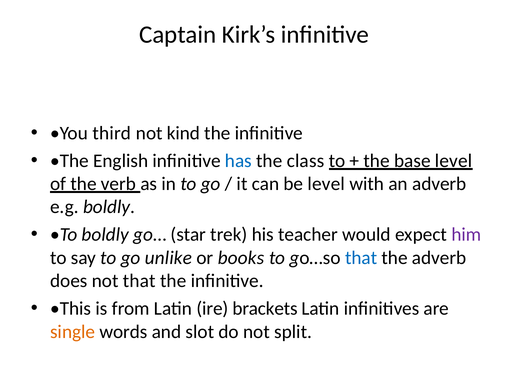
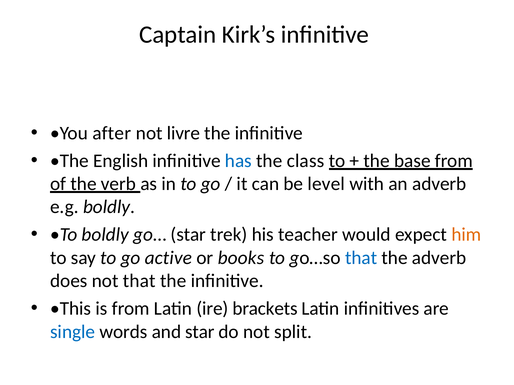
third: third -> after (112, 133)
kind: kind -> livre (184, 133)
base level: level -> from (454, 161)
him colour: purple -> orange (466, 235)
unlike: unlike -> active (168, 258)
single colour: orange -> blue (73, 332)
and slot: slot -> star (200, 332)
